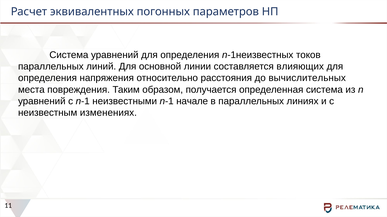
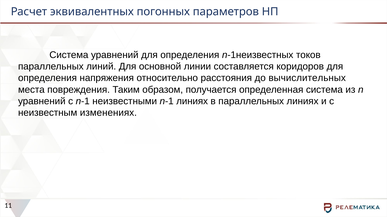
влияющих: влияющих -> коридоров (300, 67)
n-1 начале: начале -> линиях (192, 101)
